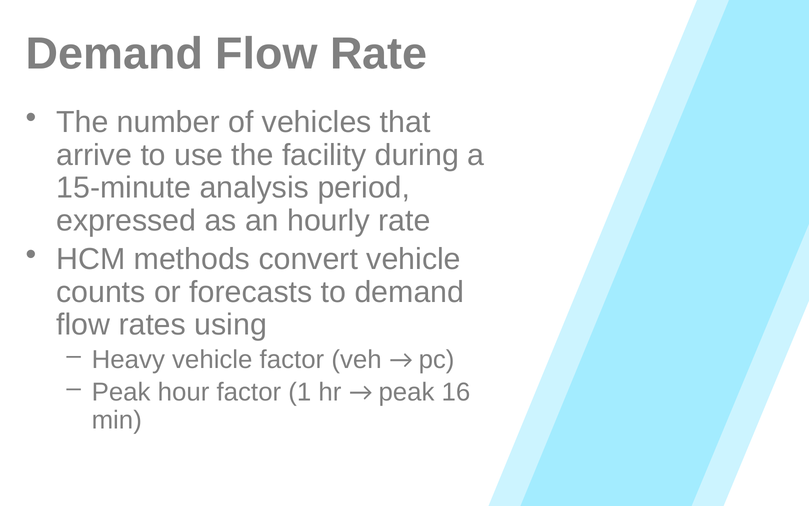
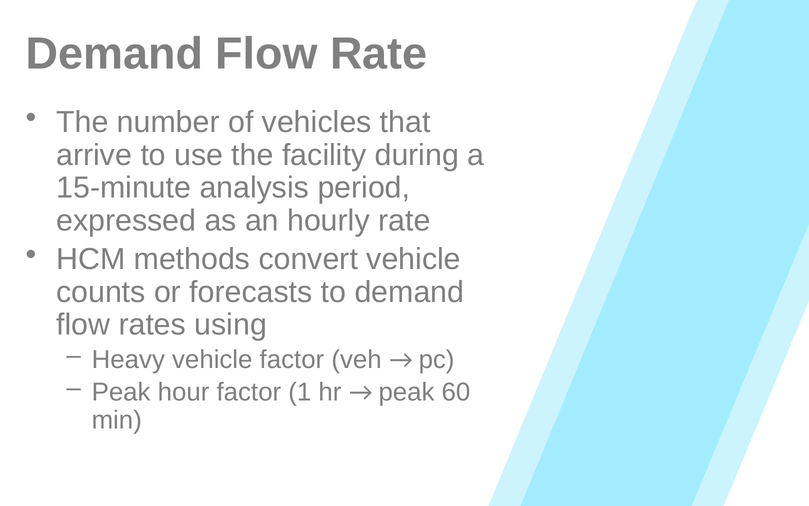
16: 16 -> 60 (456, 392)
